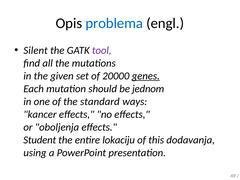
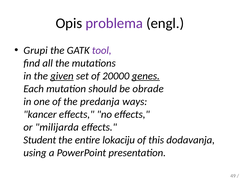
problema colour: blue -> purple (114, 23)
Silent: Silent -> Grupi (36, 50)
given underline: none -> present (62, 76)
jednom: jednom -> obrade (148, 89)
standard: standard -> predanja (100, 102)
oboljenja: oboljenja -> milijarda (57, 127)
